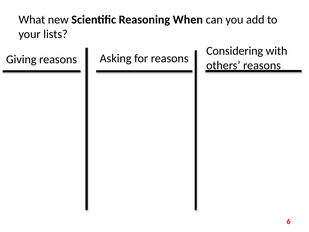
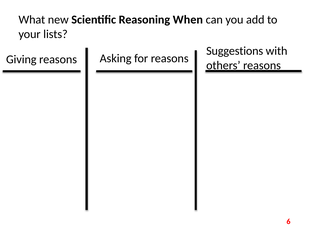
Considering: Considering -> Suggestions (235, 51)
